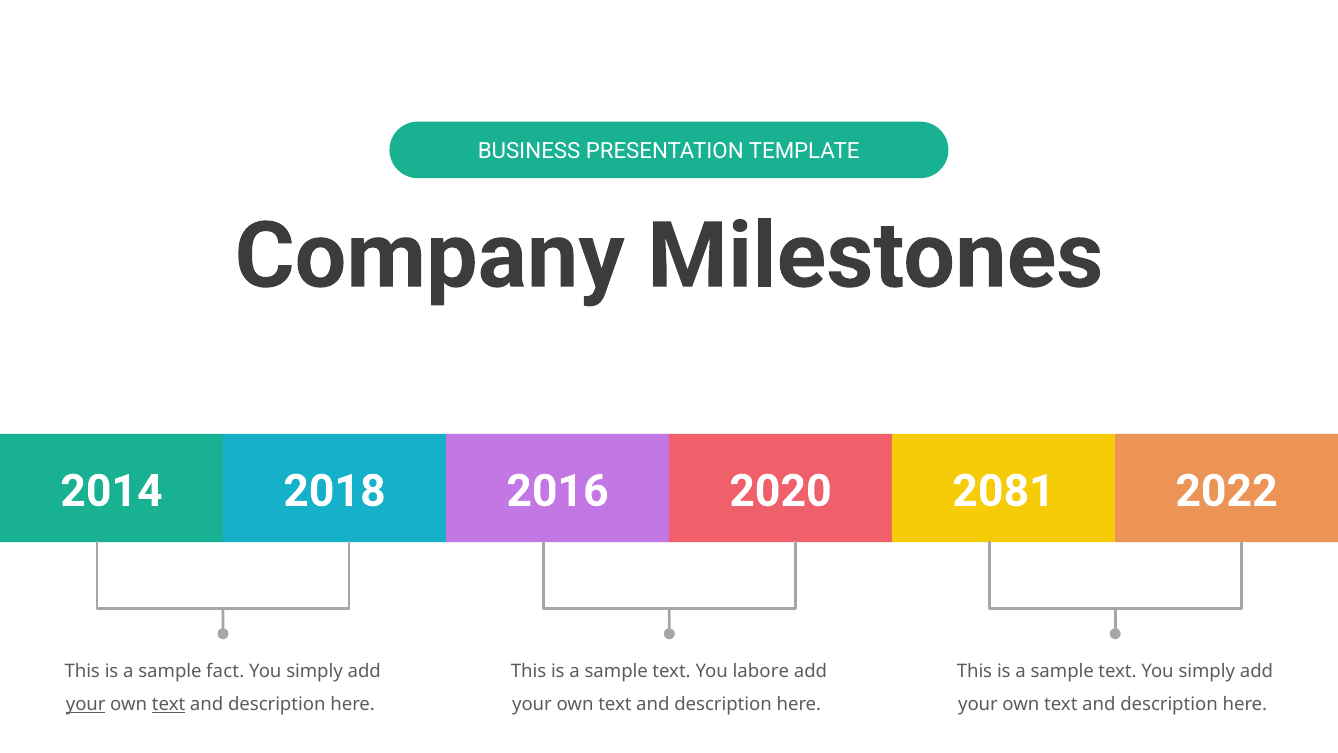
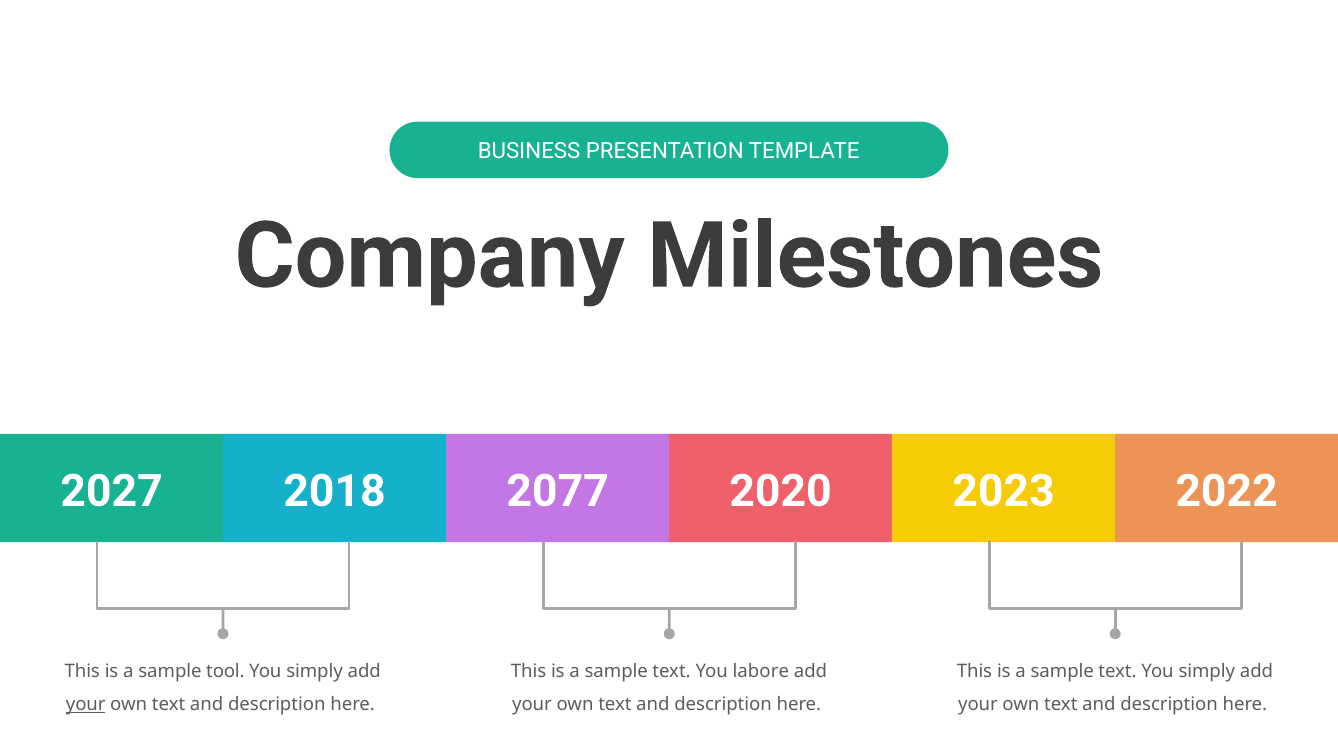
2014: 2014 -> 2027 (112, 491)
2016: 2016 -> 2077 (558, 491)
2081: 2081 -> 2023 (1004, 491)
fact: fact -> tool (225, 671)
text underline: present -> none (169, 704)
